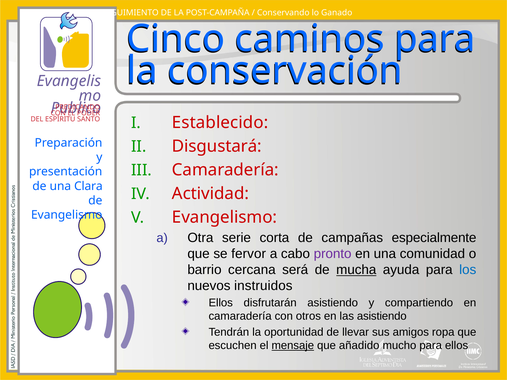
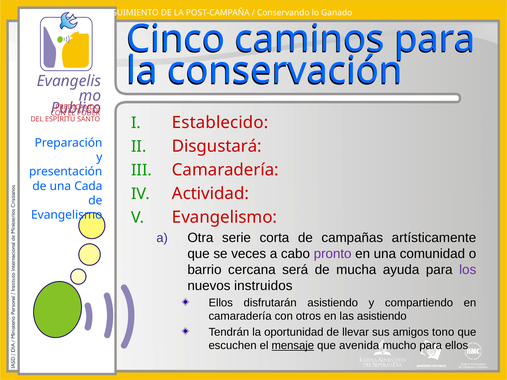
Clara: Clara -> Cada (88, 186)
especialmente: especialmente -> artísticamente (434, 238)
fervor: fervor -> veces (249, 254)
mucha underline: present -> none (356, 270)
los colour: blue -> purple (468, 270)
ropa: ropa -> tono (443, 332)
añadido: añadido -> avenida (359, 346)
